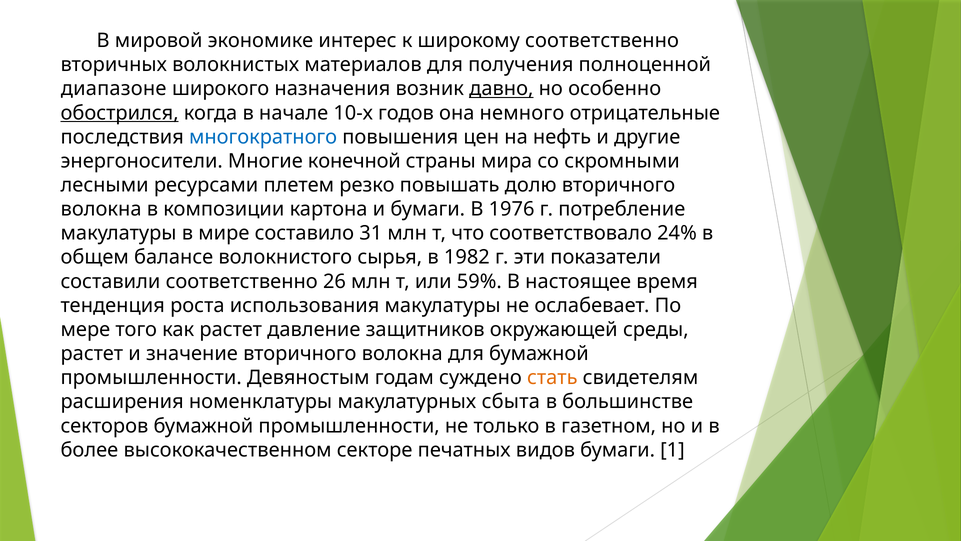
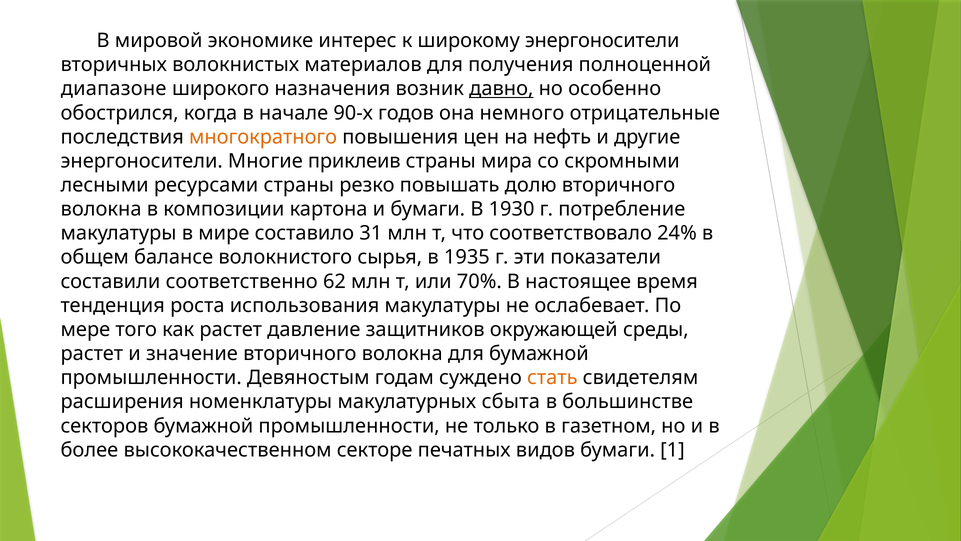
широкому соответственно: соответственно -> энергоносители (602, 41)
обострился underline: present -> none (120, 113)
10-х: 10-х -> 90-х (353, 113)
многократного colour: blue -> orange (263, 137)
конечной: конечной -> приклеив (354, 161)
ресурсами плетем: плетем -> страны (299, 185)
1976: 1976 -> 1930 (512, 209)
1982: 1982 -> 1935 (467, 257)
26: 26 -> 62 (334, 281)
59%: 59% -> 70% (479, 281)
